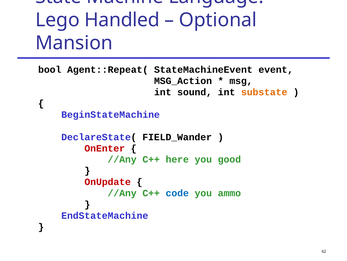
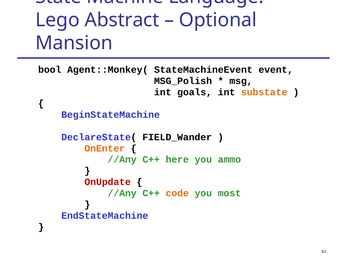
Handled: Handled -> Abstract (122, 20)
Agent::Repeat(: Agent::Repeat( -> Agent::Monkey( (108, 70)
MSG_Action: MSG_Action -> MSG_Polish (183, 81)
sound: sound -> goals (195, 92)
OnEnter colour: red -> orange (105, 148)
good: good -> ammo (229, 159)
code colour: blue -> orange (177, 193)
ammo: ammo -> most (229, 193)
